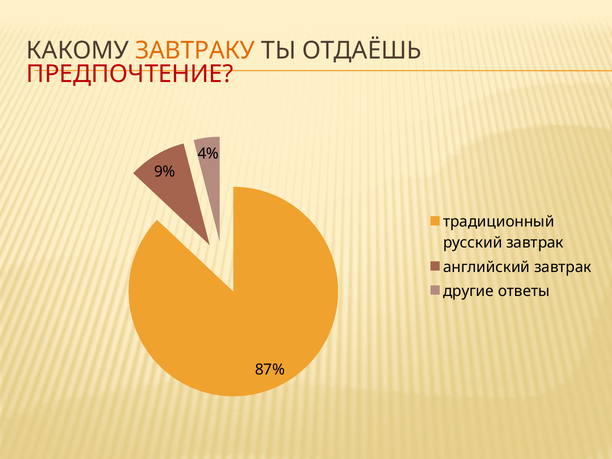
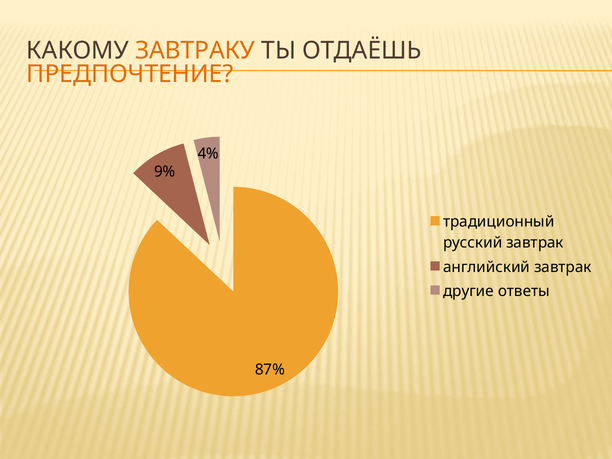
ПРЕДПОЧТЕНИЕ colour: red -> orange (130, 74)
